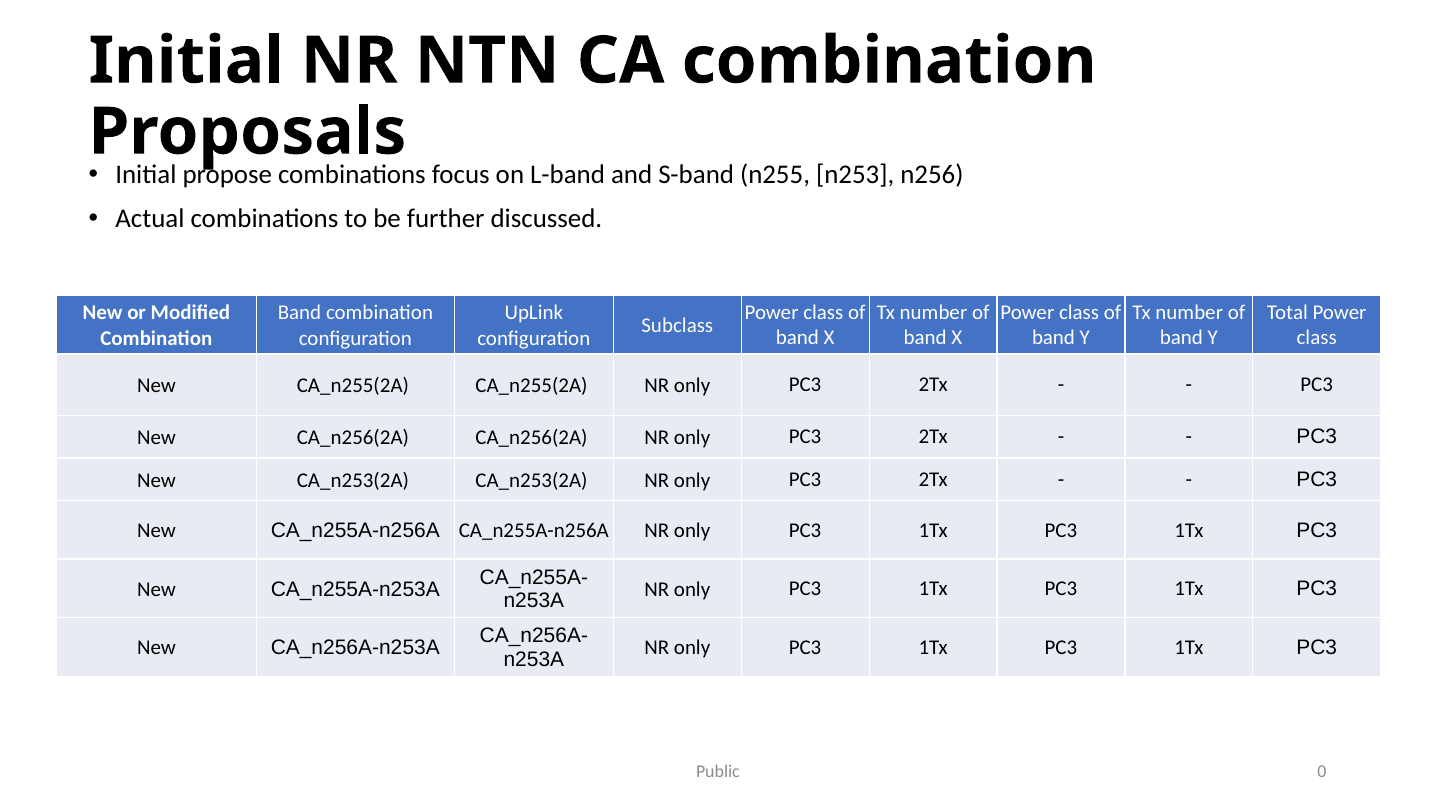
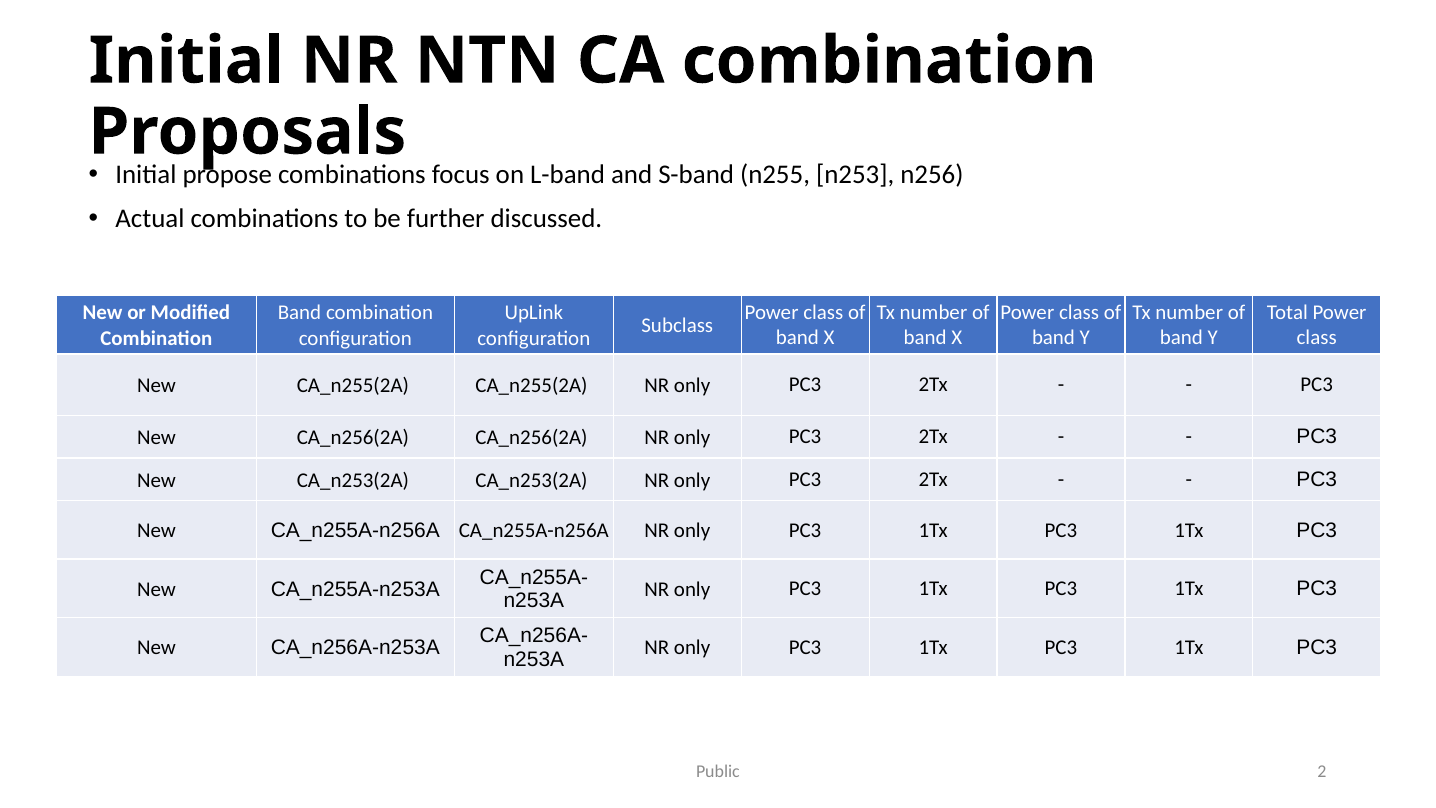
0: 0 -> 2 (1322, 771)
